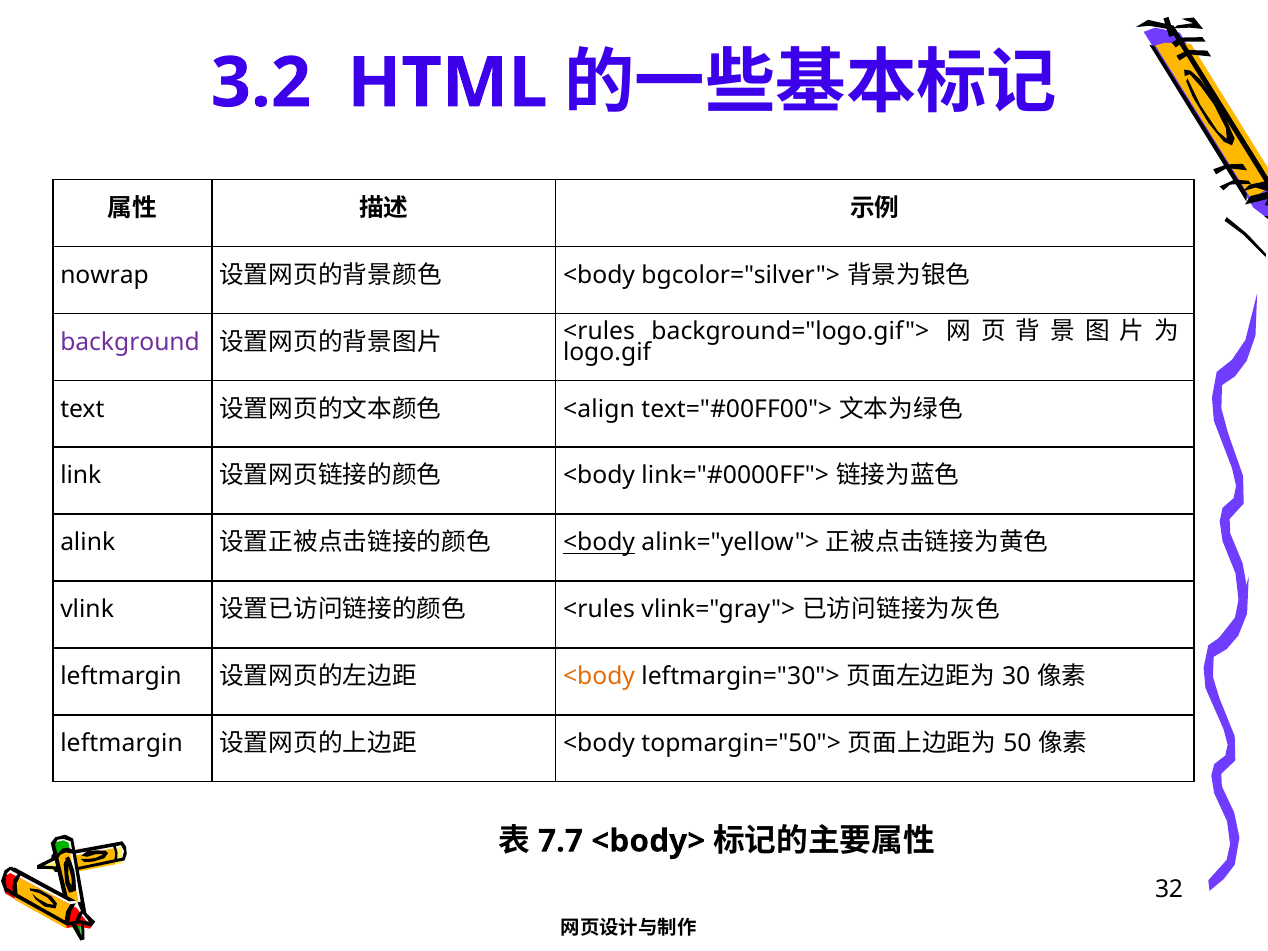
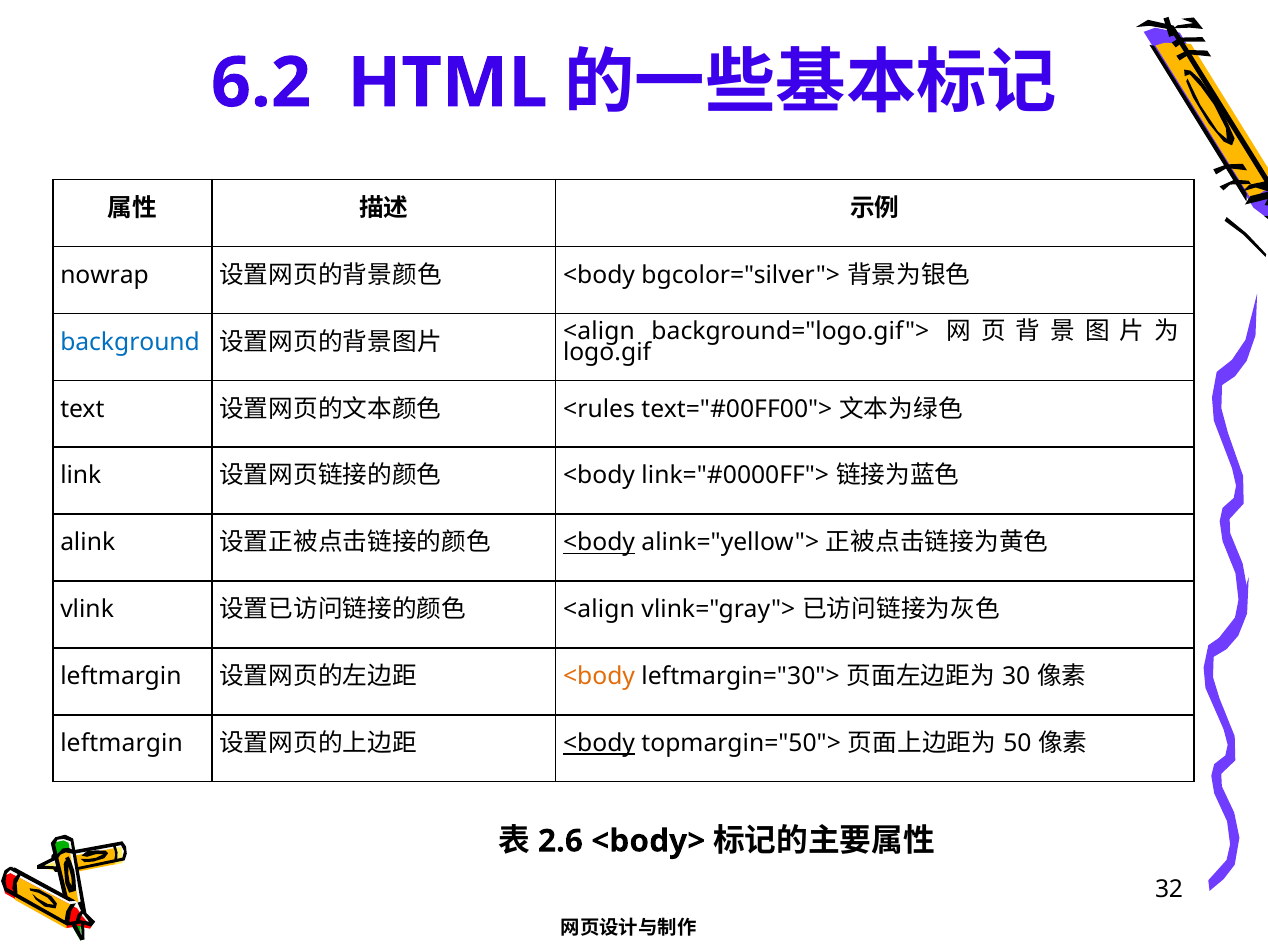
3.2: 3.2 -> 6.2 (261, 83)
background colour: purple -> blue (130, 342)
<rules: <rules -> <align (599, 332)
<align: <align -> <rules (599, 409)
<rules: <rules -> <align (599, 610)
<body underline: none -> present (599, 743)
7.7: 7.7 -> 2.6 (560, 841)
